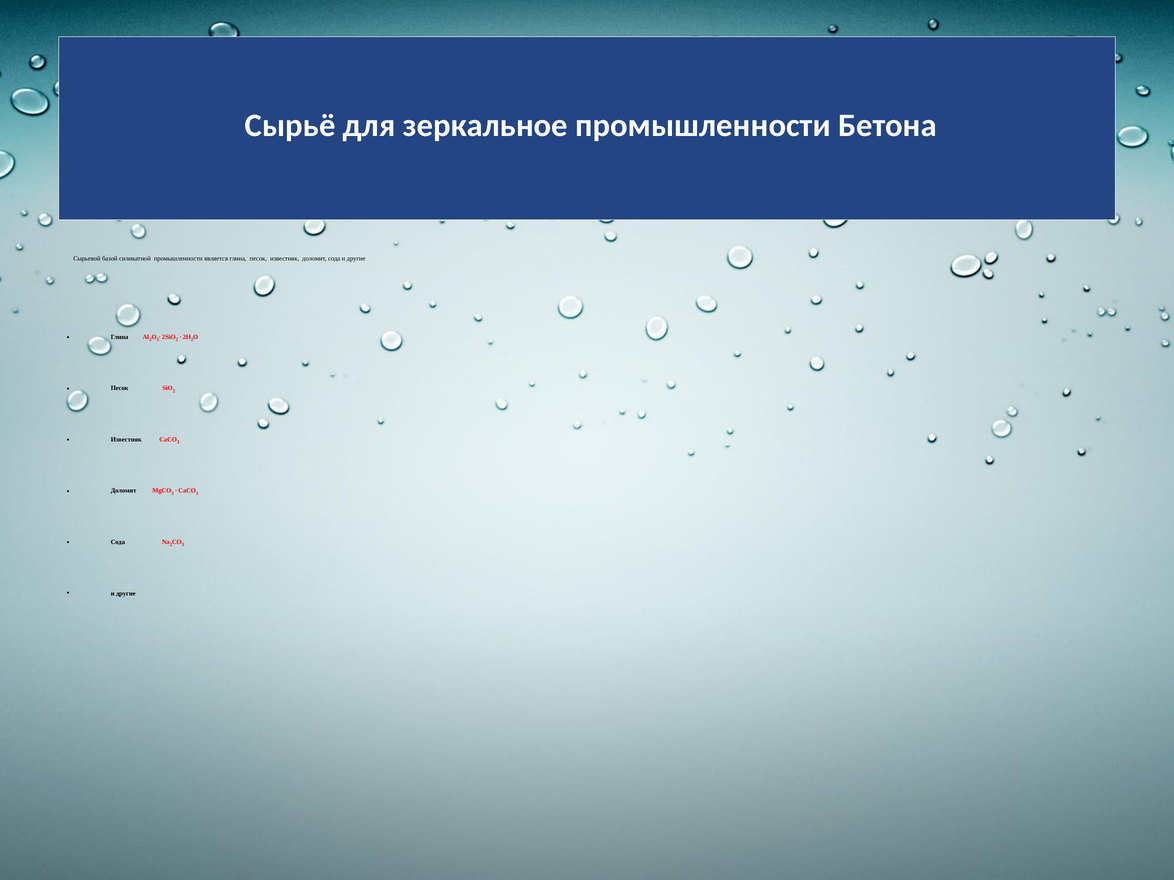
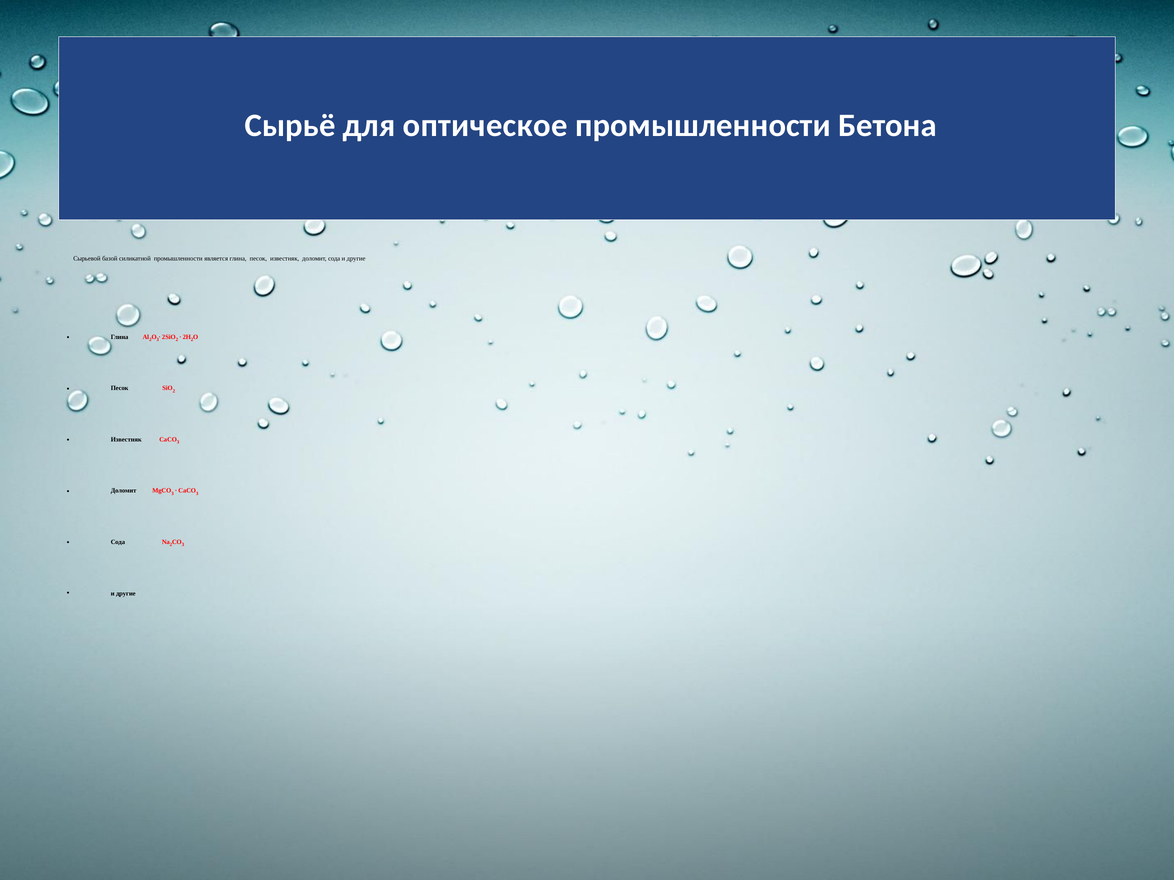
зеркальное: зеркальное -> оптическое (485, 125)
